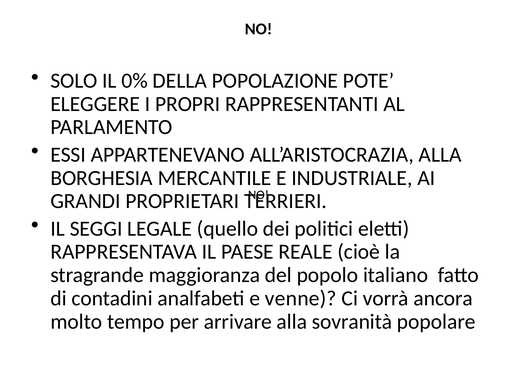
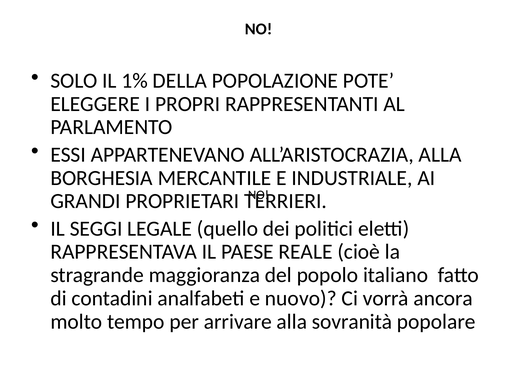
0%: 0% -> 1% (135, 81)
venne: venne -> nuovo (301, 298)
